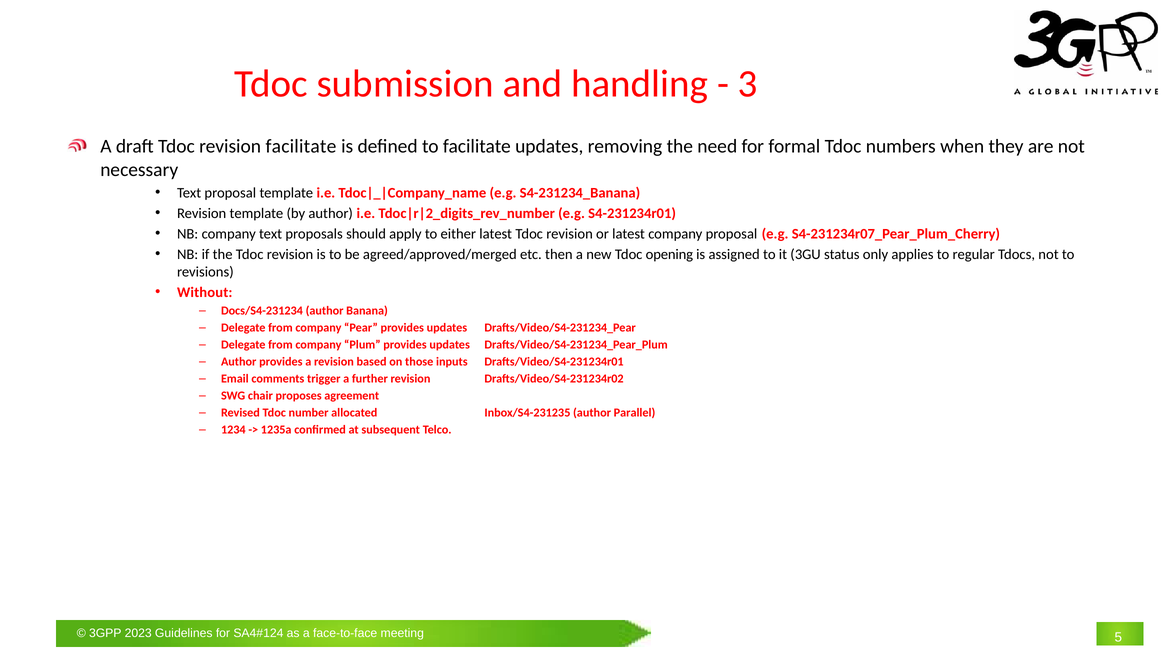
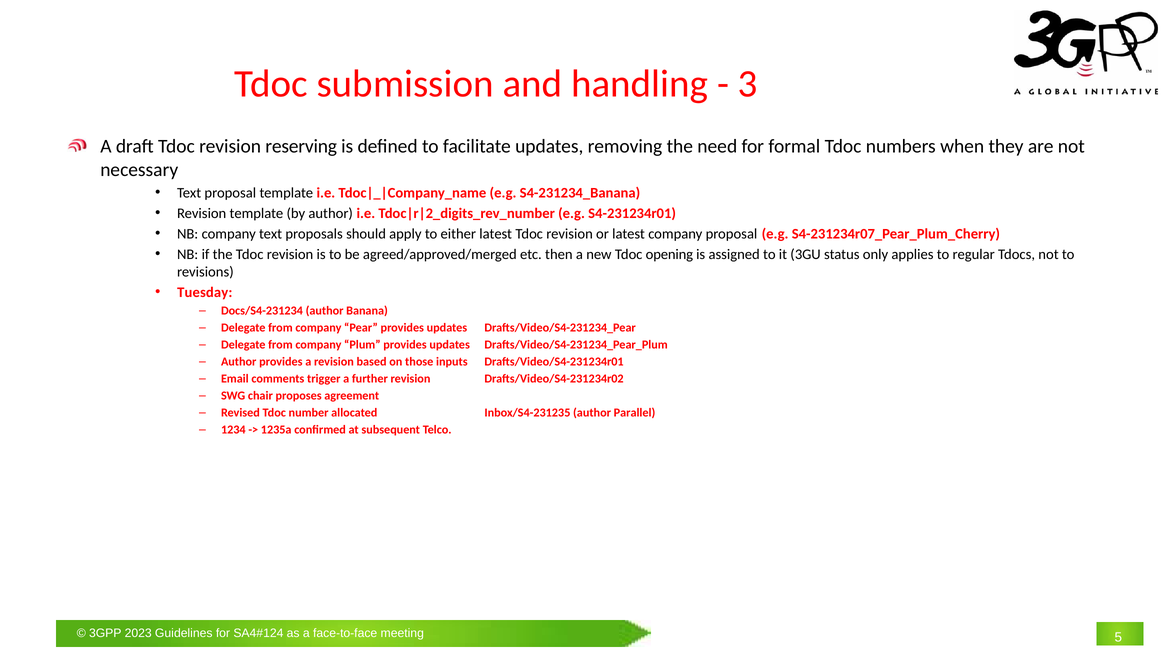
revision facilitate: facilitate -> reserving (301, 146)
Without: Without -> Tuesday (205, 292)
